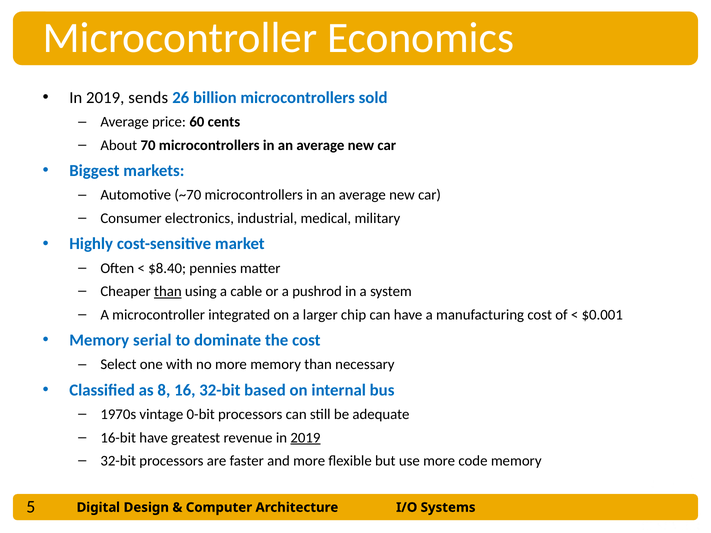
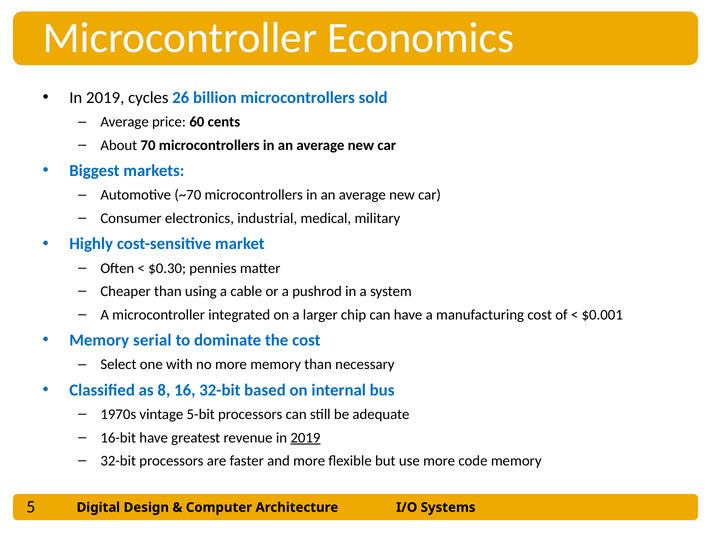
sends: sends -> cycles (148, 98)
$8.40: $8.40 -> $0.30 (167, 268)
than underline: present -> none (168, 292)
0-bit: 0-bit -> 5-bit (201, 415)
